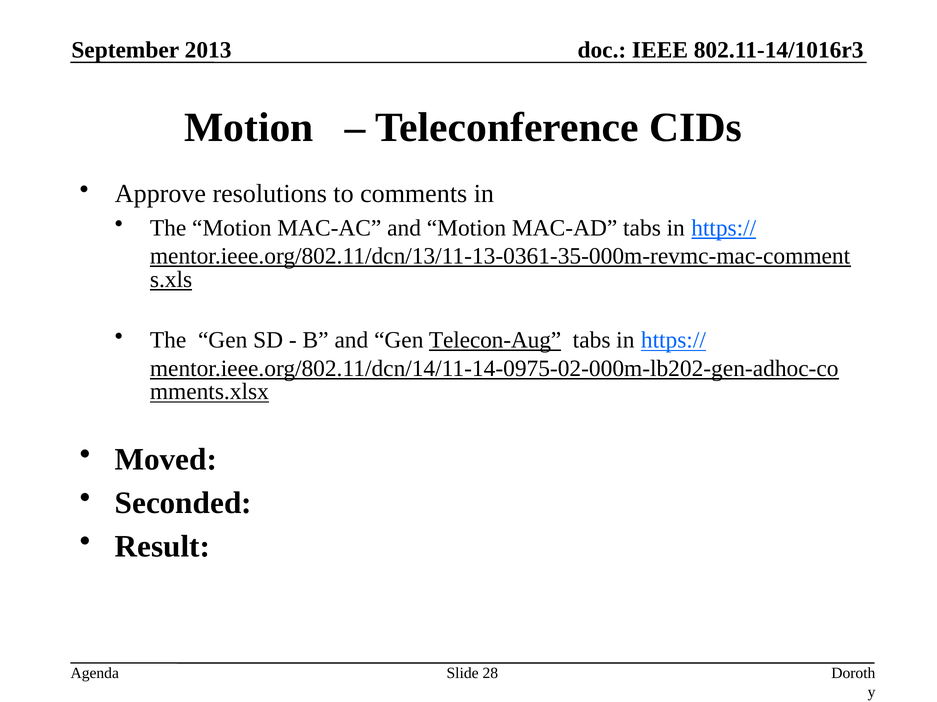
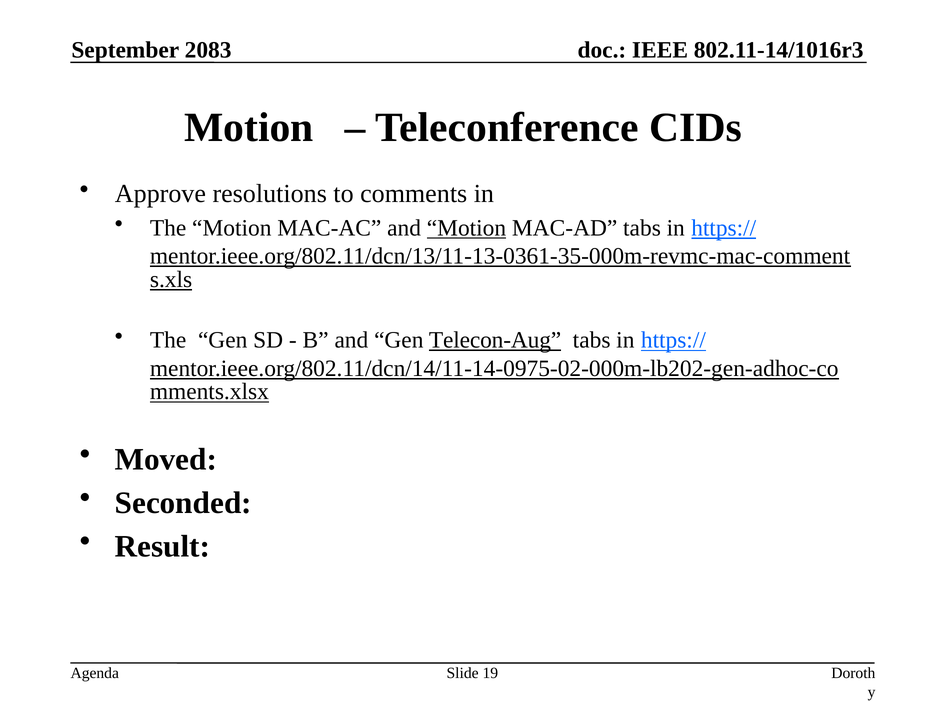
2013: 2013 -> 2083 (208, 50)
Motion underline: none -> present (466, 228)
28: 28 -> 19 (490, 674)
